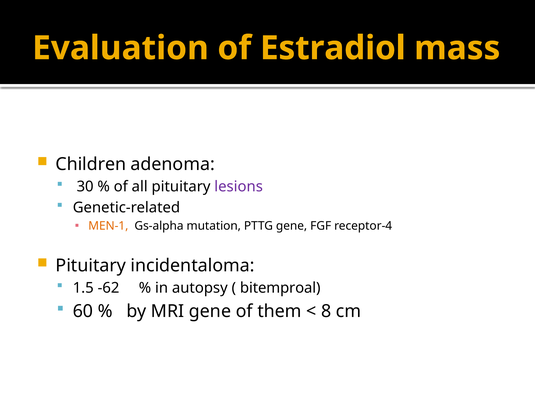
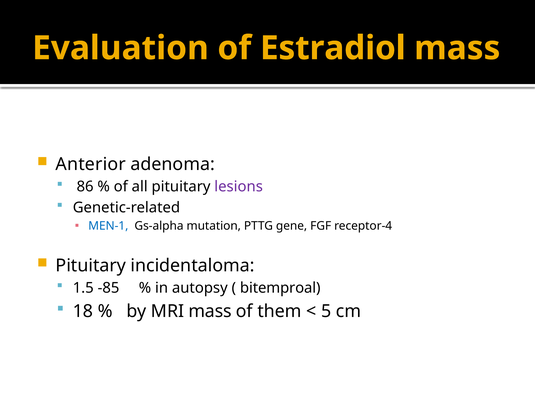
Children: Children -> Anterior (91, 164)
30: 30 -> 86 (85, 186)
MEN-1 colour: orange -> blue (108, 225)
-62: -62 -> -85 (109, 287)
60: 60 -> 18 (83, 311)
MRI gene: gene -> mass (210, 311)
8: 8 -> 5 (326, 311)
